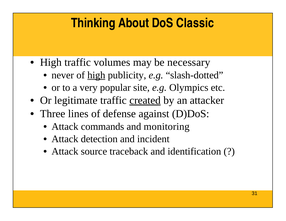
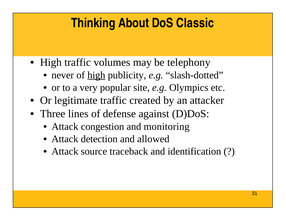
necessary: necessary -> telephony (189, 62)
created underline: present -> none (145, 100)
commands: commands -> congestion (103, 126)
incident: incident -> allowed (153, 139)
